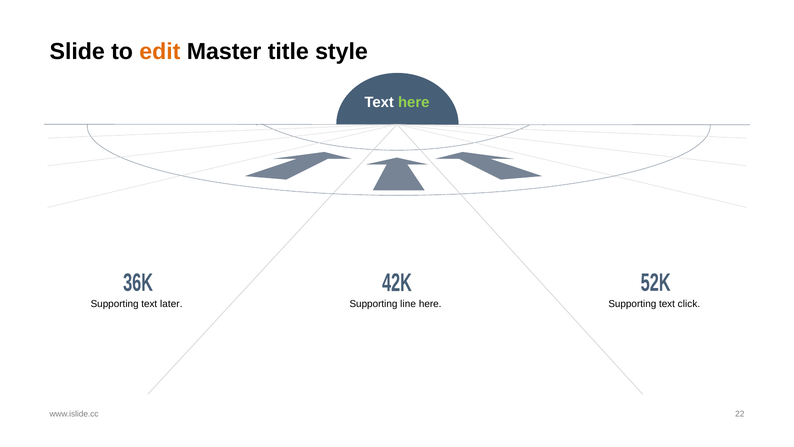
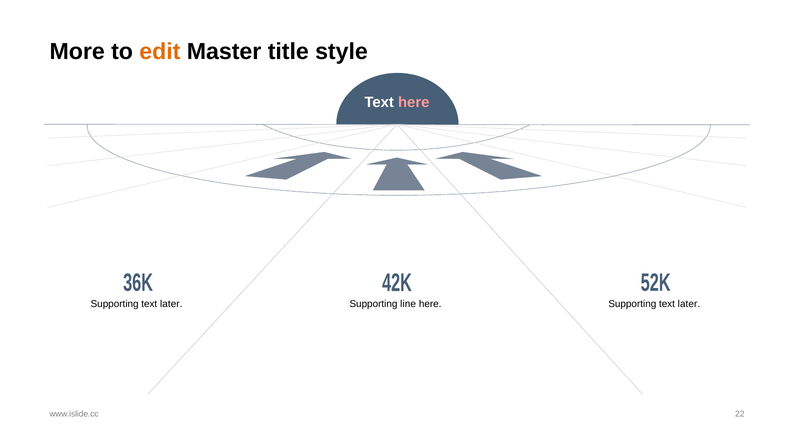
Slide: Slide -> More (77, 51)
here colour: light green -> pink (414, 102)
click: click -> later (689, 304)
